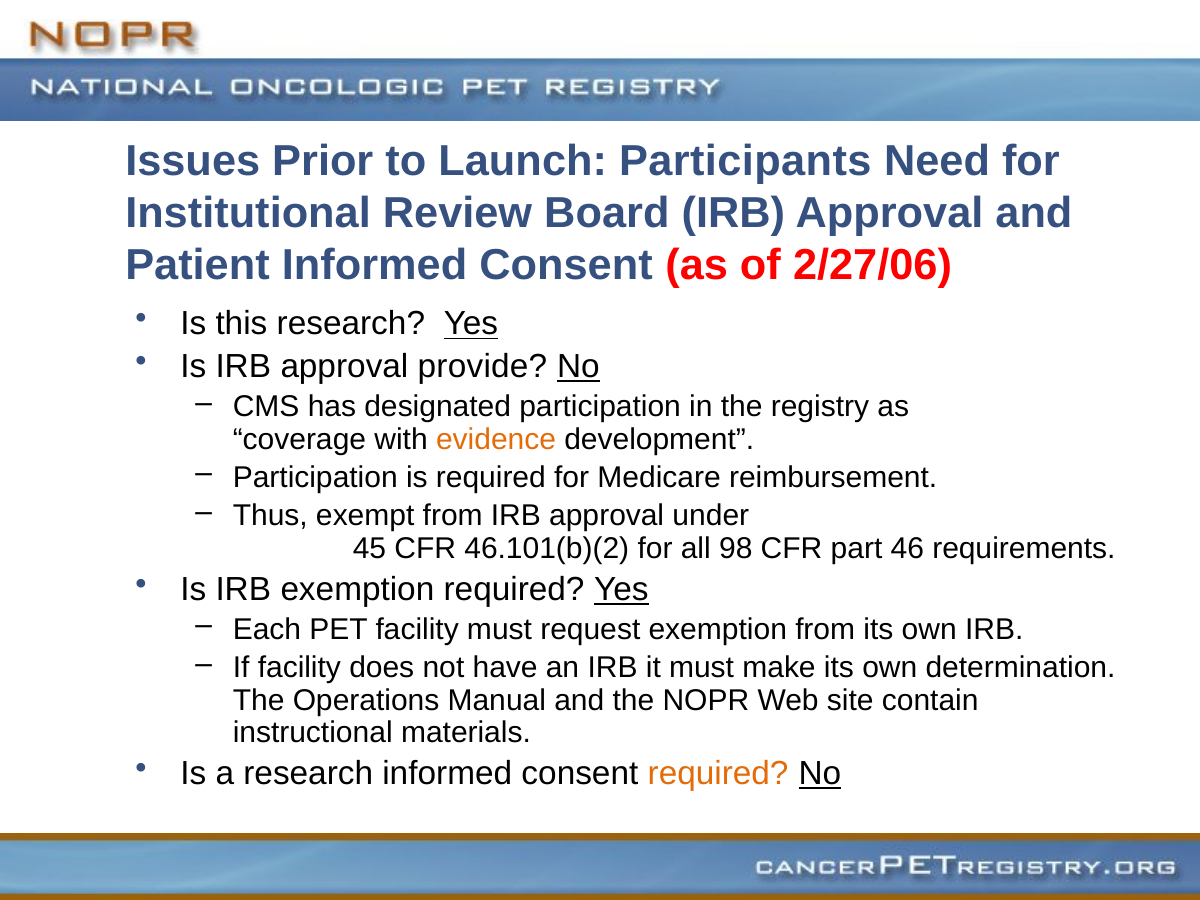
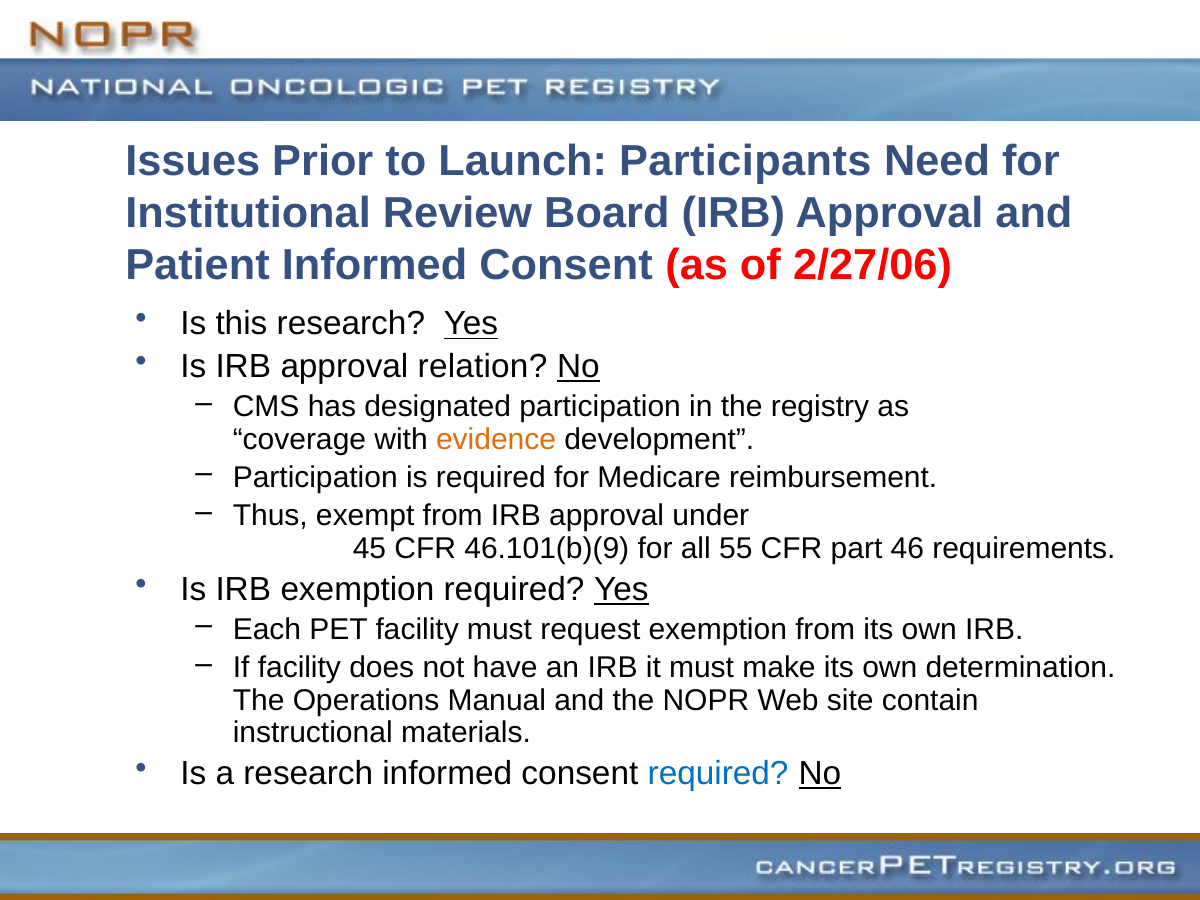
provide: provide -> relation (483, 366)
46.101(b)(2: 46.101(b)(2 -> 46.101(b)(9 (547, 548)
98: 98 -> 55 (736, 548)
required colour: orange -> blue (718, 773)
